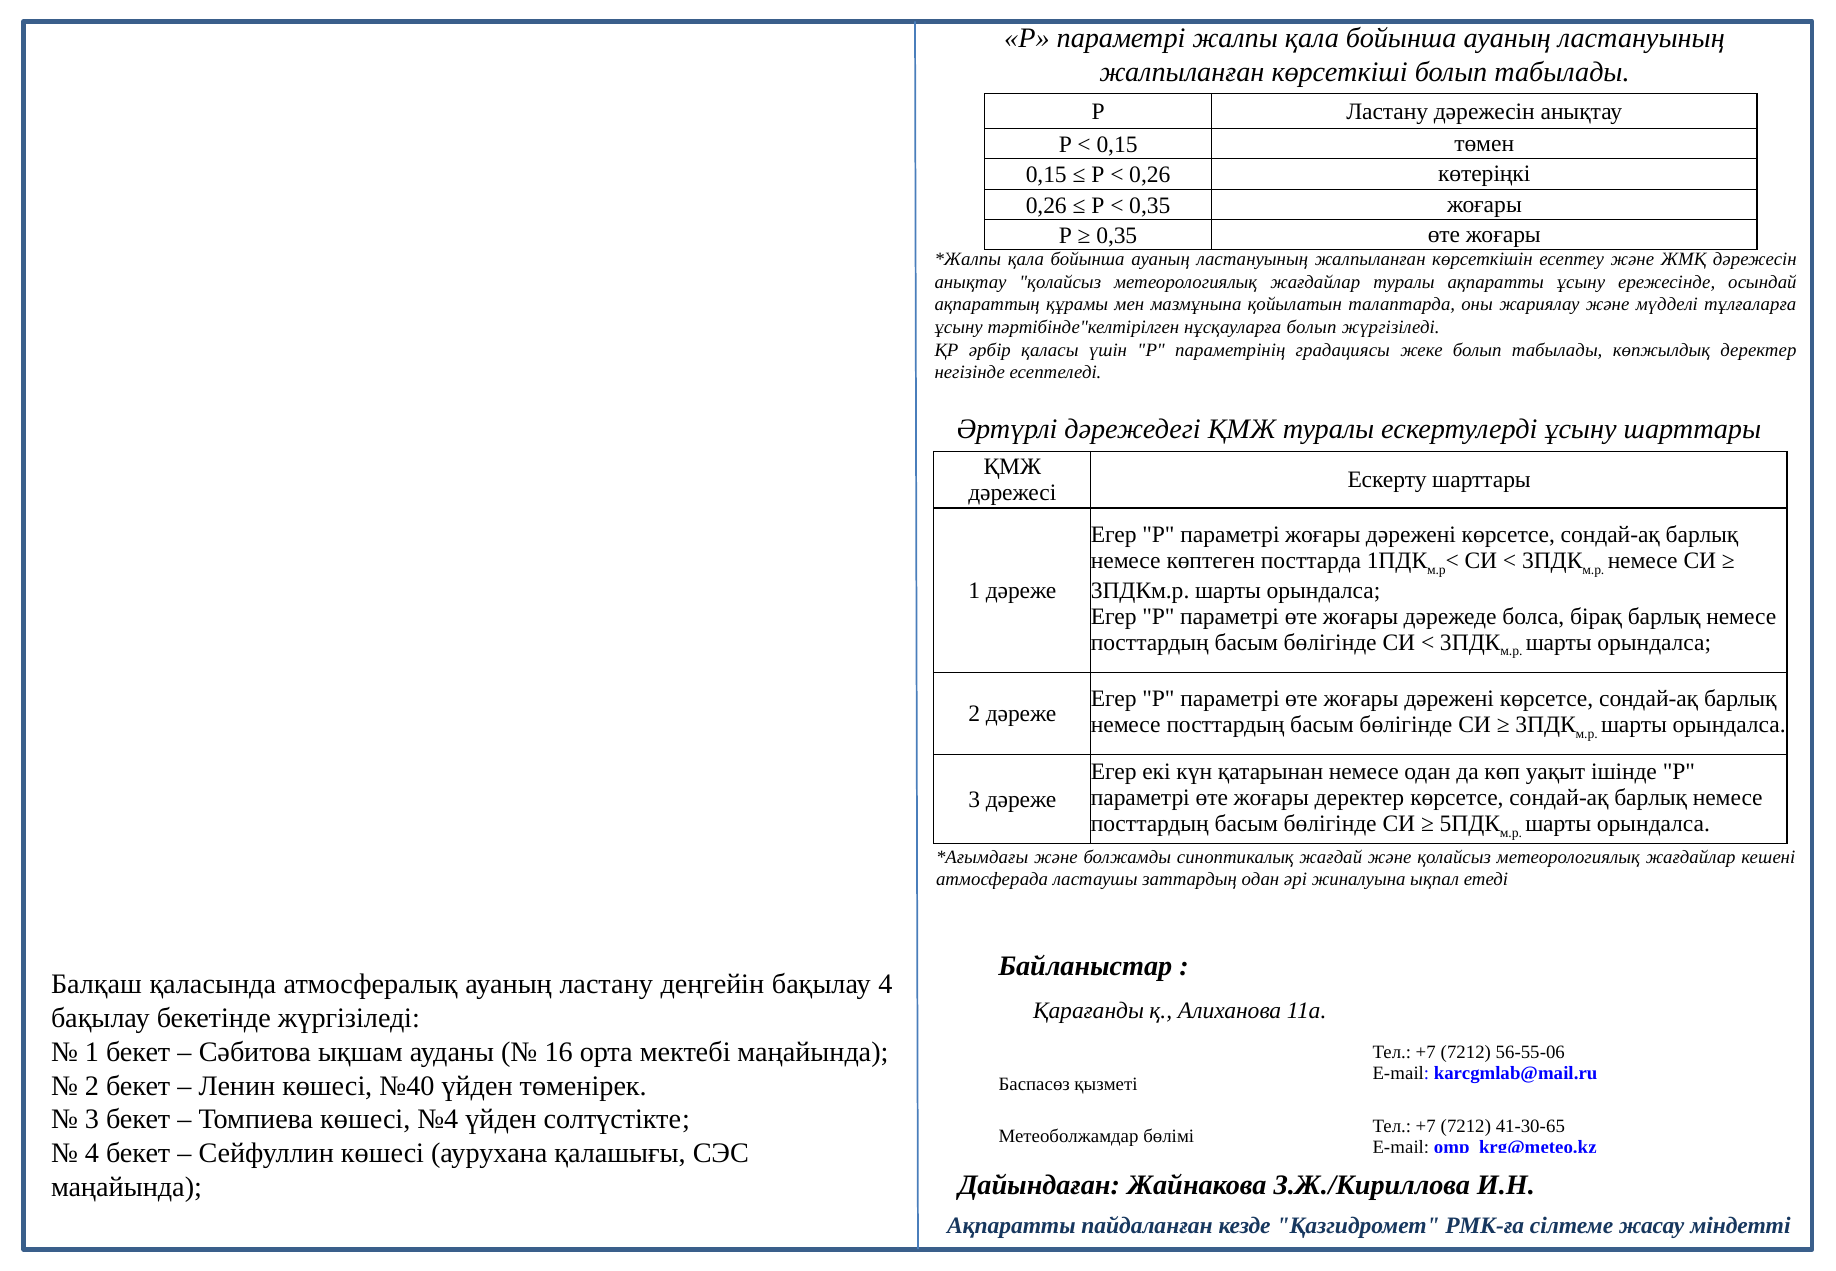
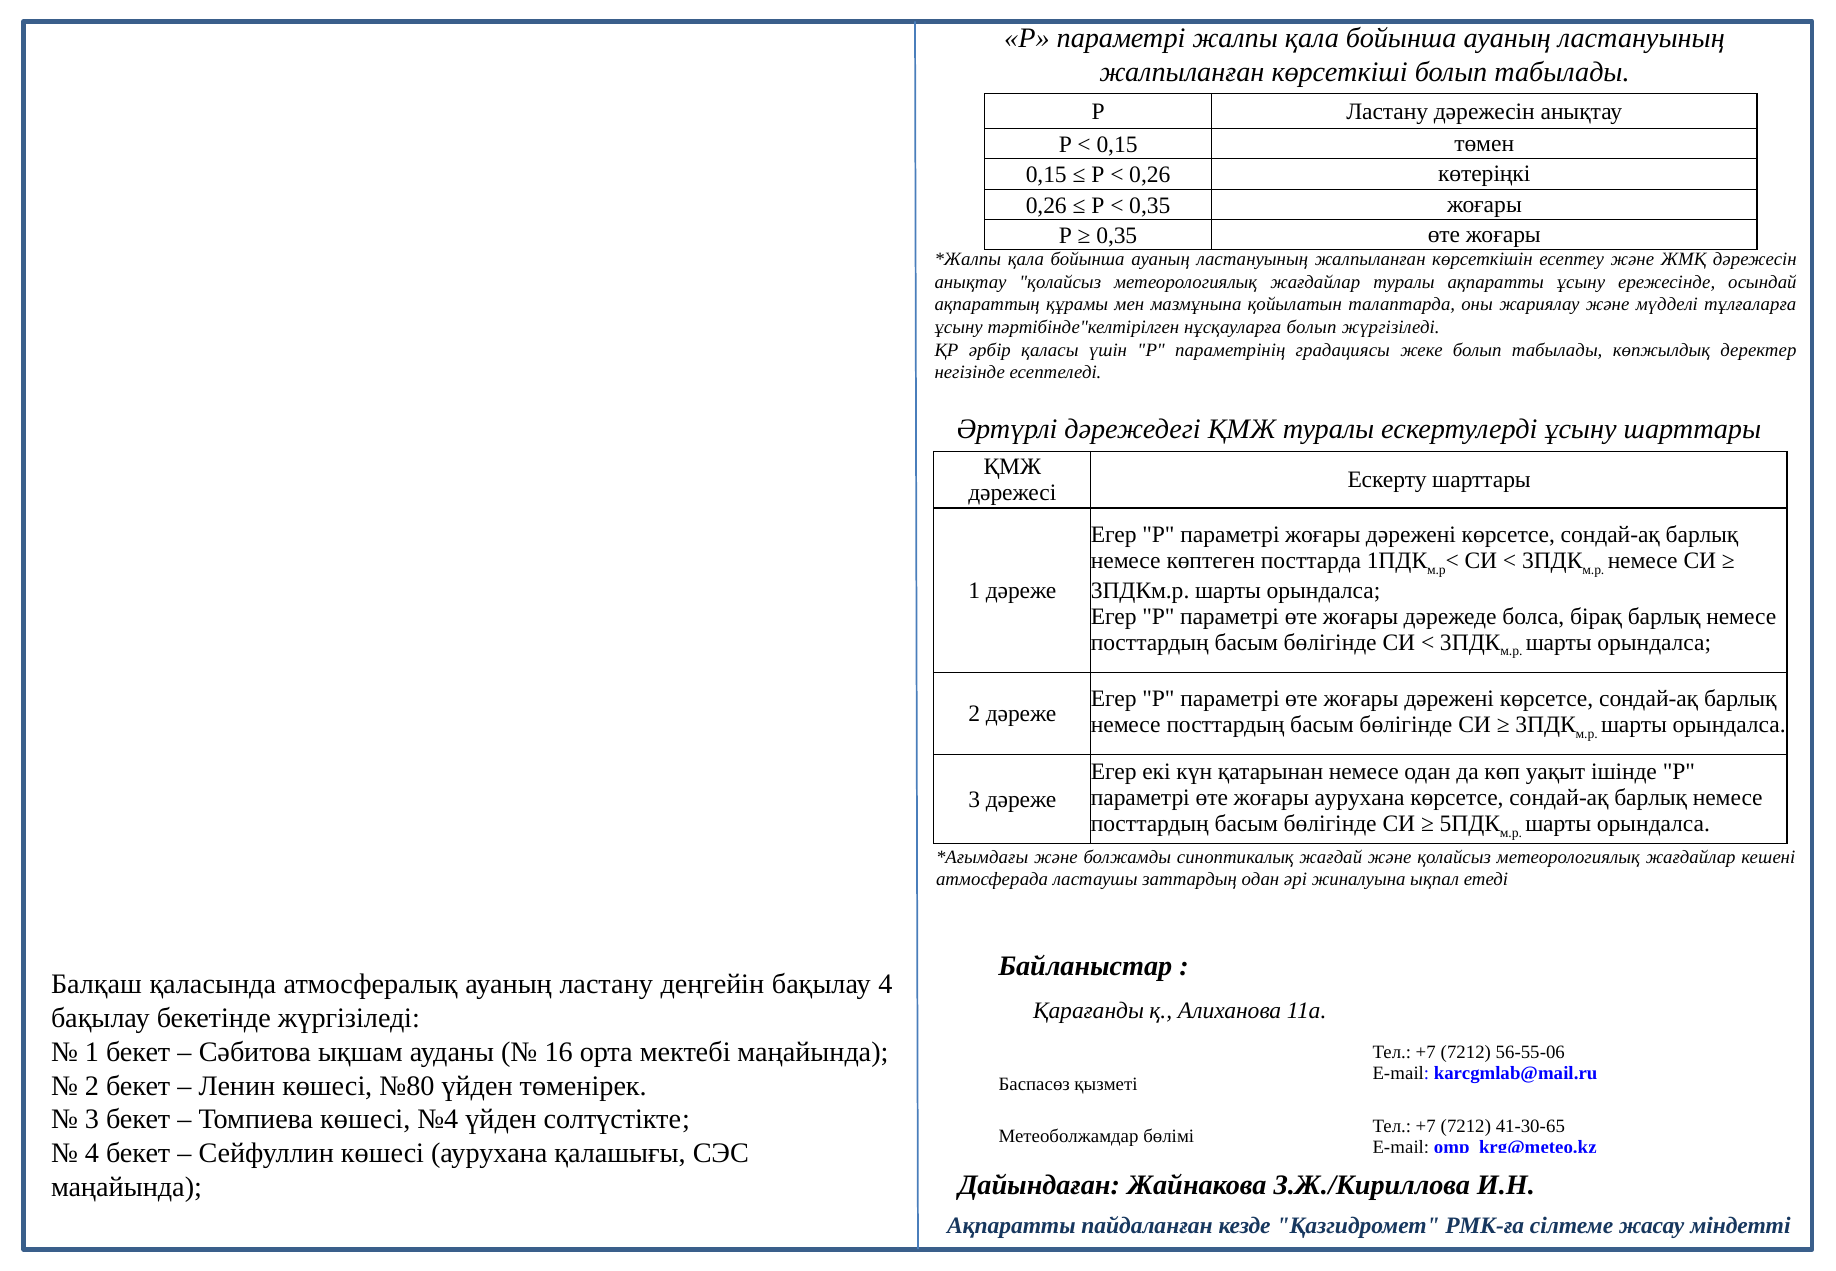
жоғары деректер: деректер -> аурухана (1360, 797)
№40: №40 -> №80 (407, 1086)
